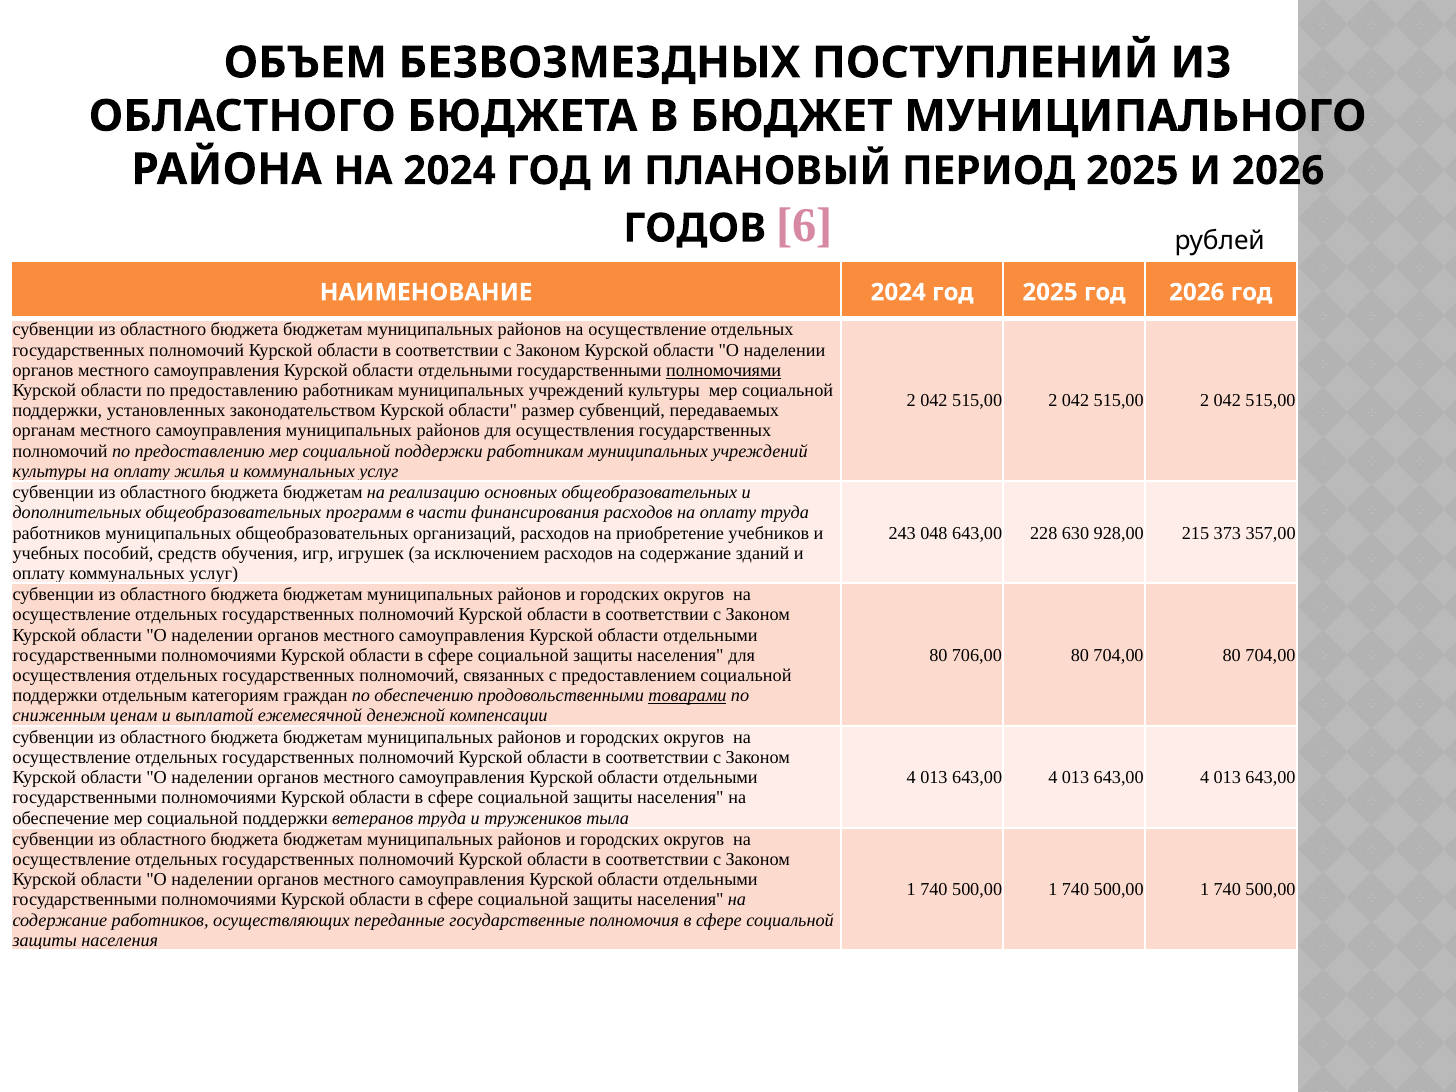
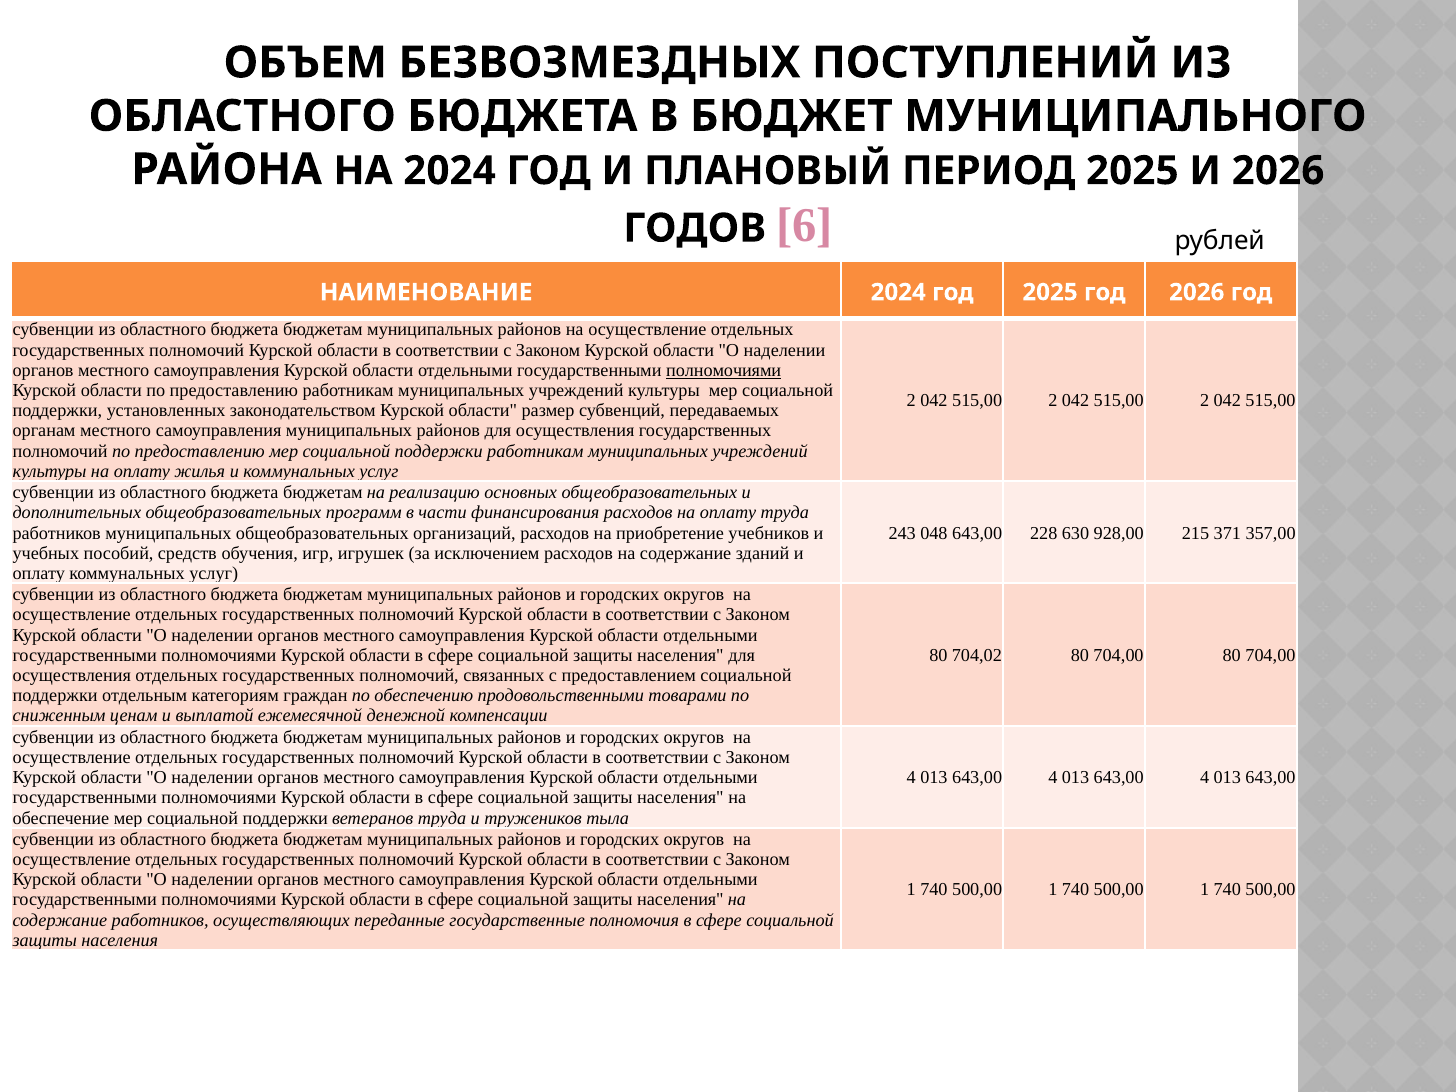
373: 373 -> 371 (1227, 533)
706,00: 706,00 -> 704,02 (977, 655)
товарами underline: present -> none (687, 696)
